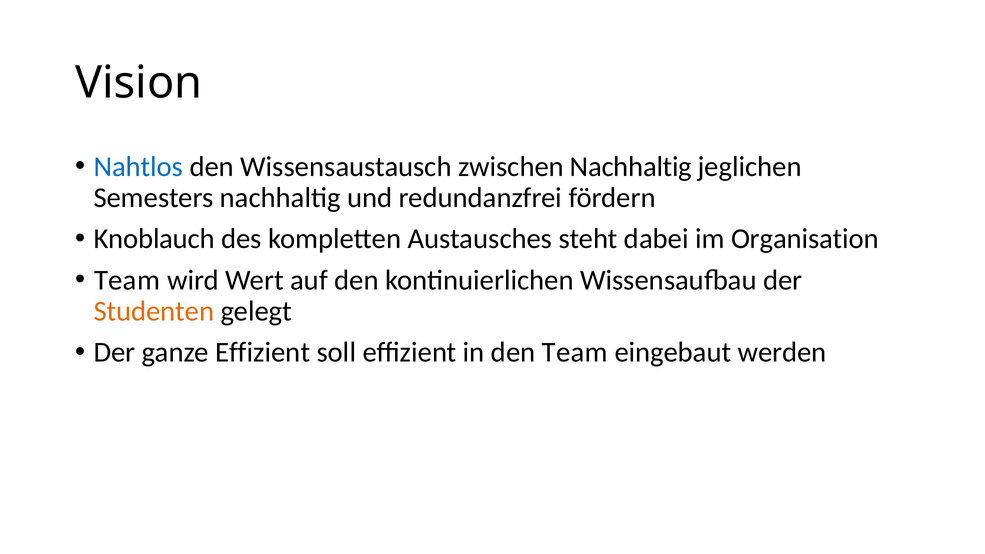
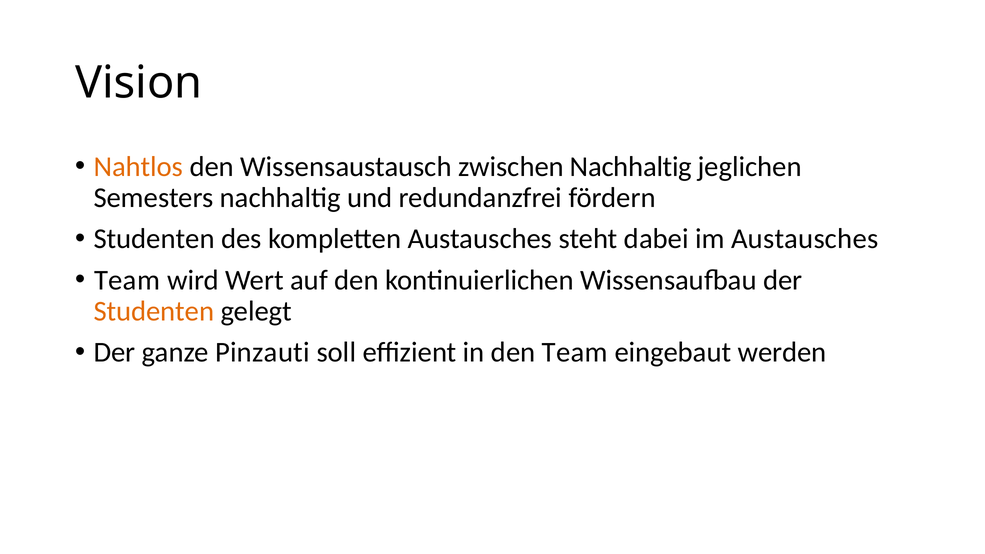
Nahtlos colour: blue -> orange (138, 167)
Knoblauch: Knoblauch -> Studenten (154, 239)
im Organisation: Organisation -> Austausches (805, 239)
ganze Effizient: Effizient -> Pinzauti (262, 353)
